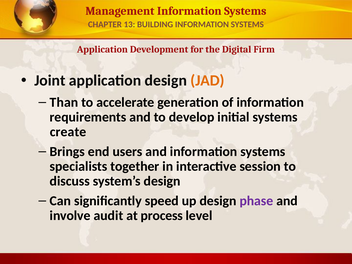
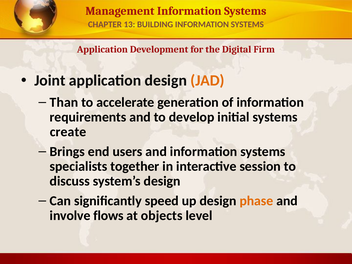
phase colour: purple -> orange (256, 201)
audit: audit -> flows (109, 216)
process: process -> objects (162, 216)
